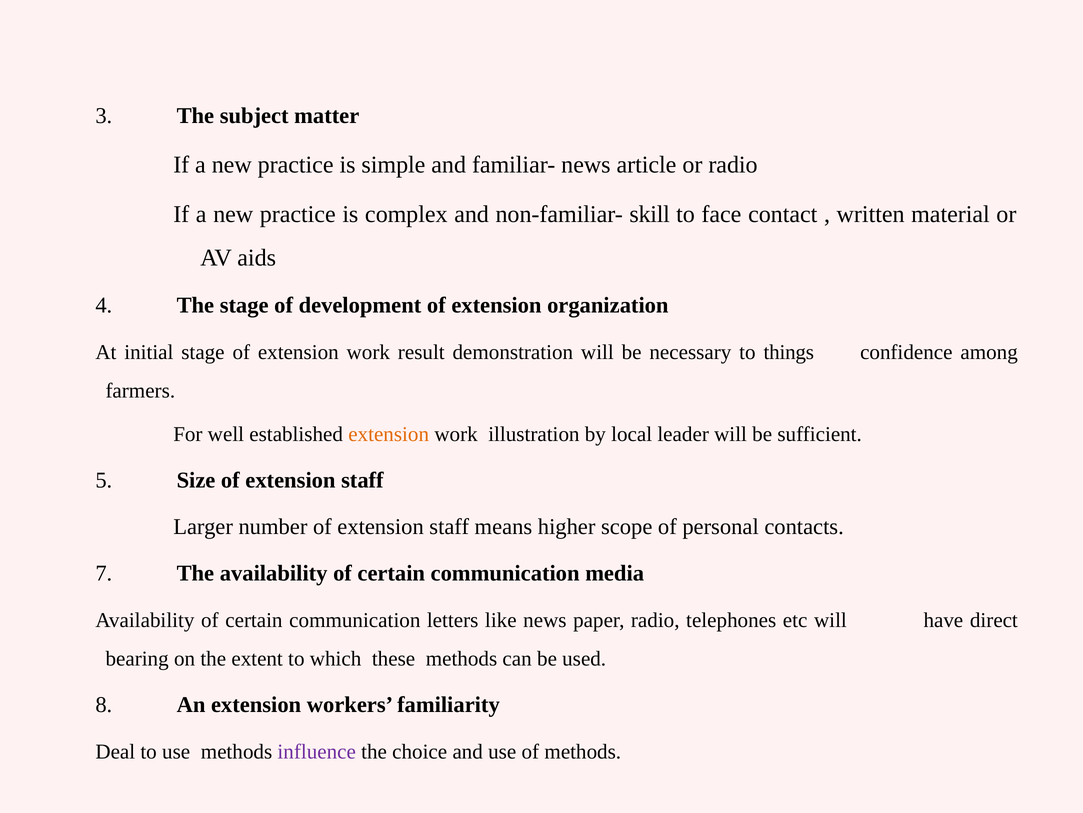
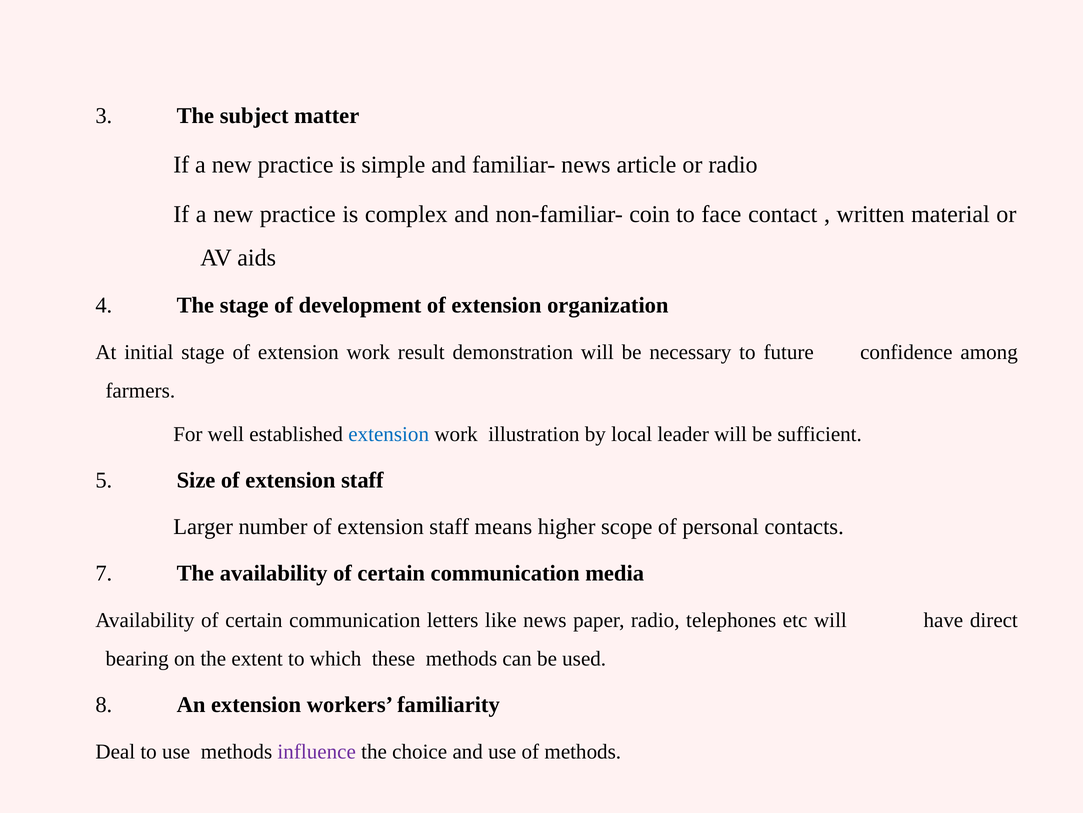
skill: skill -> coin (650, 214)
things: things -> future (789, 352)
extension colour: orange -> blue (389, 434)
